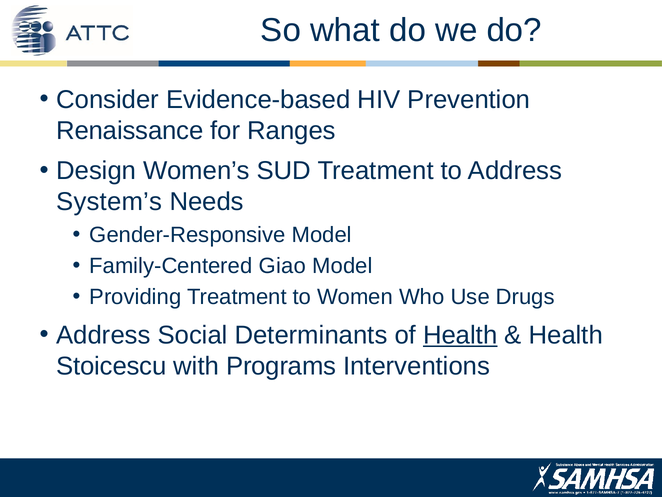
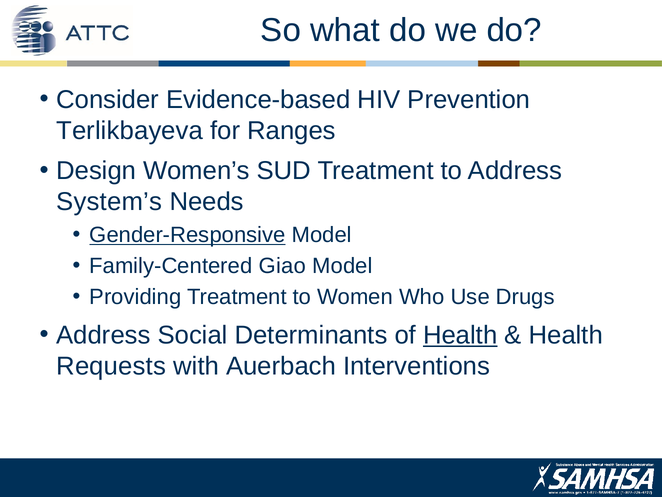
Renaissance: Renaissance -> Terlikbayeva (130, 131)
Gender-Responsive underline: none -> present (187, 235)
Stoicescu: Stoicescu -> Requests (111, 366)
Programs: Programs -> Auerbach (281, 366)
